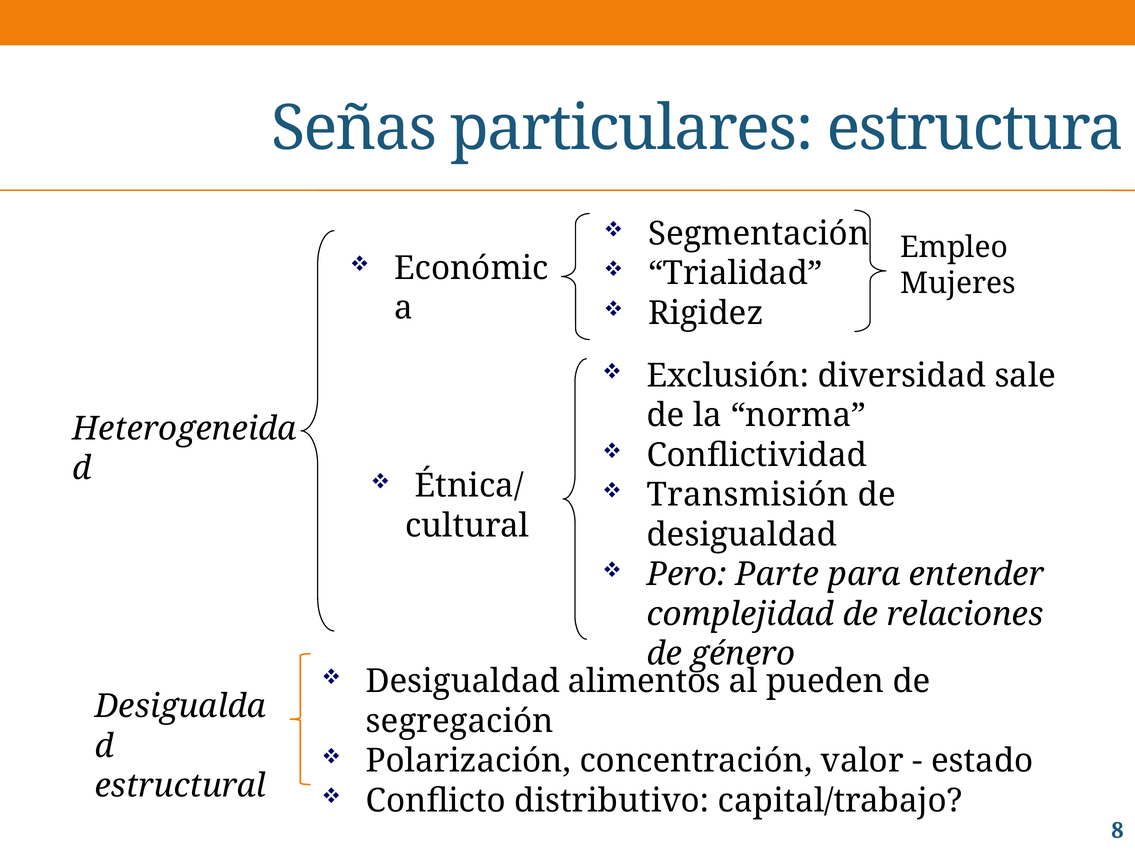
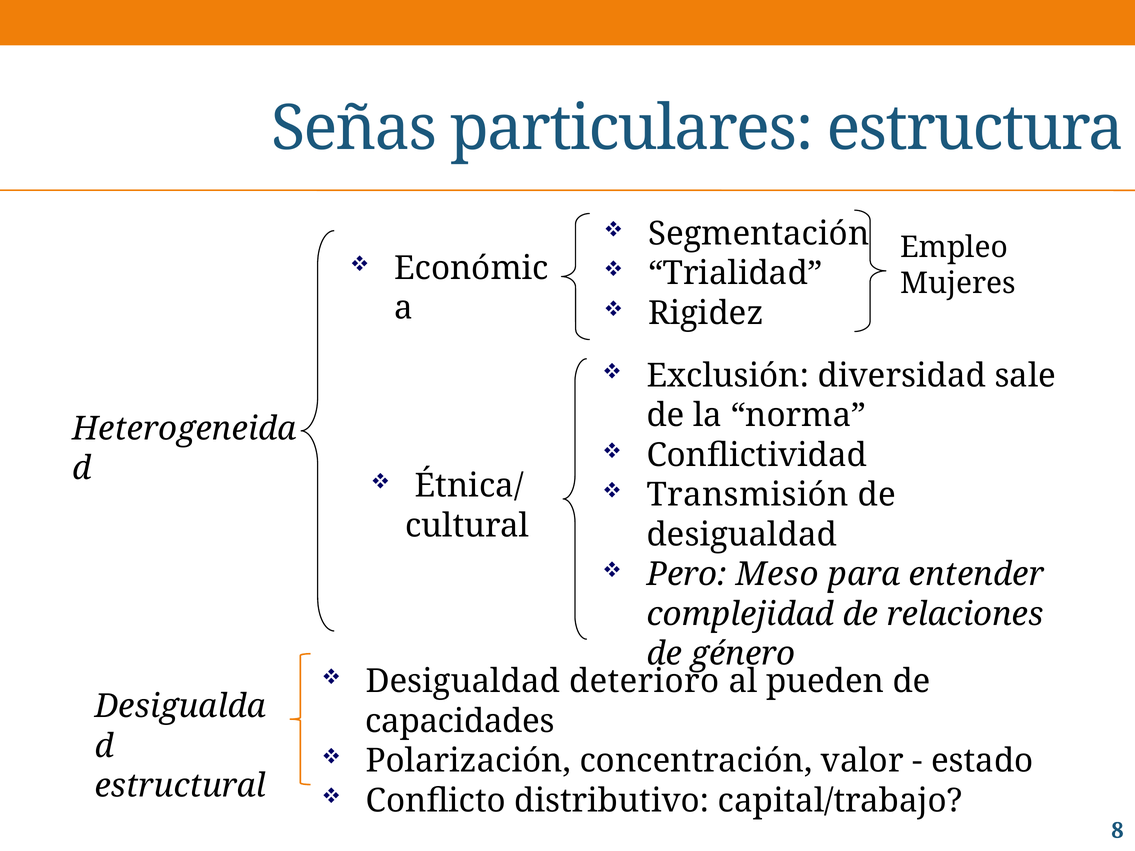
Parte: Parte -> Meso (777, 575)
alimentos: alimentos -> deterioro (644, 682)
segregación: segregación -> capacidades (460, 721)
